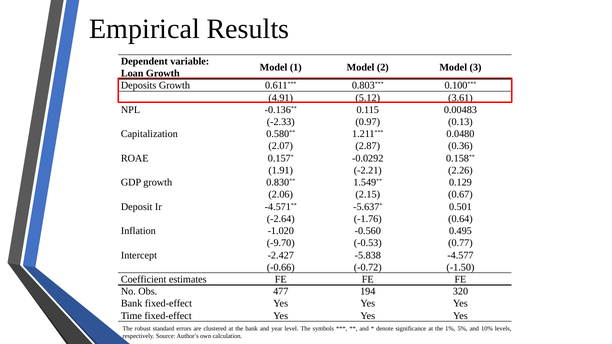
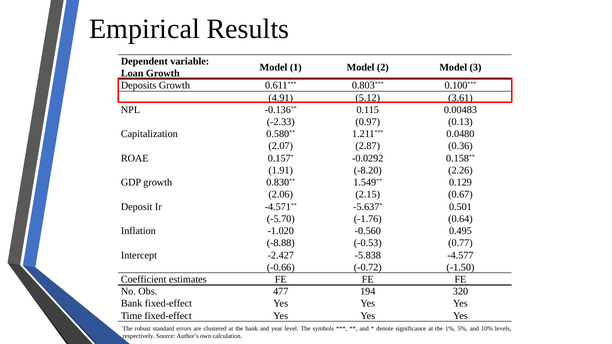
-2.21: -2.21 -> -8.20 (368, 170)
-2.64: -2.64 -> -5.70 (281, 219)
-9.70: -9.70 -> -8.88 (281, 243)
